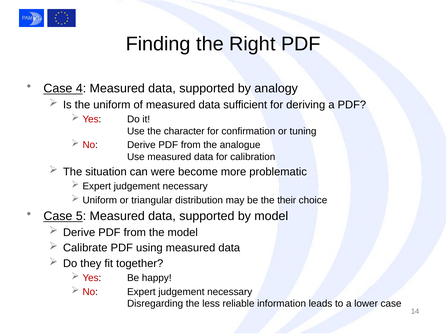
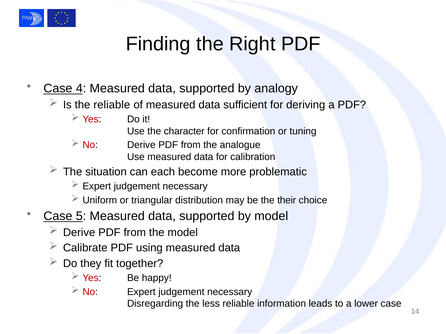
the uniform: uniform -> reliable (112, 105)
were: were -> each (163, 172)
